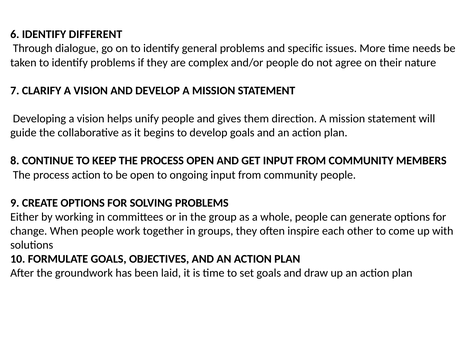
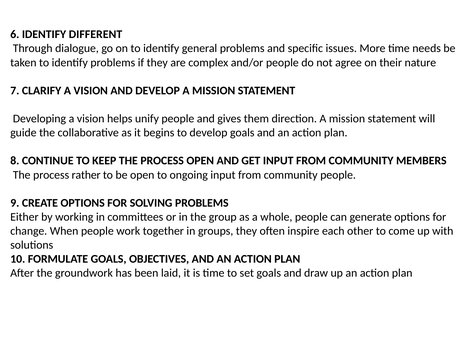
process action: action -> rather (86, 175)
